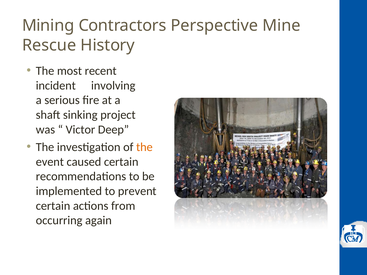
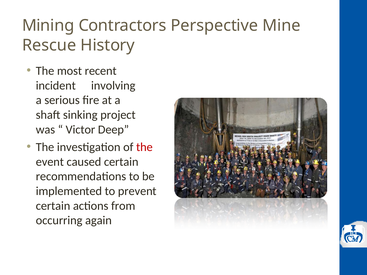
the colour: orange -> red (144, 147)
